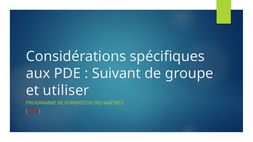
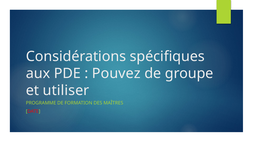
Suivant: Suivant -> Pouvez (116, 74)
